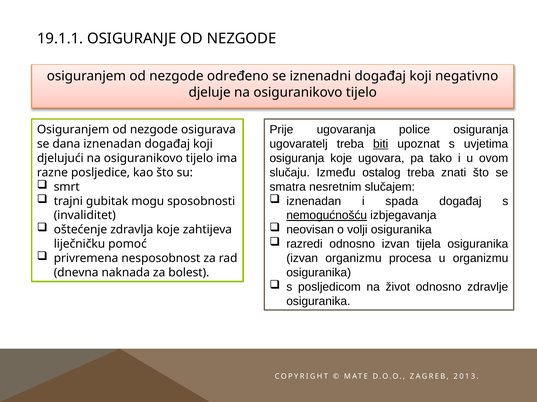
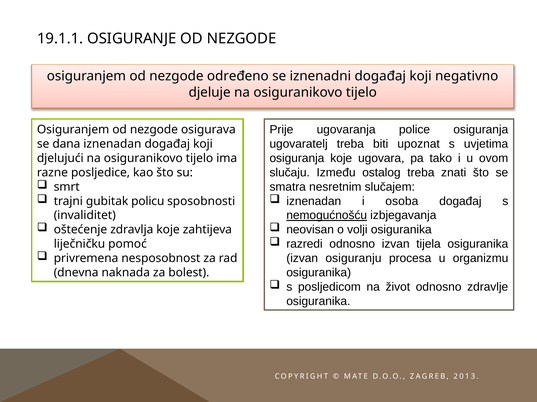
biti underline: present -> none (381, 144)
mogu: mogu -> policu (148, 201)
spada: spada -> osoba (402, 201)
izvan organizmu: organizmu -> osiguranju (353, 259)
